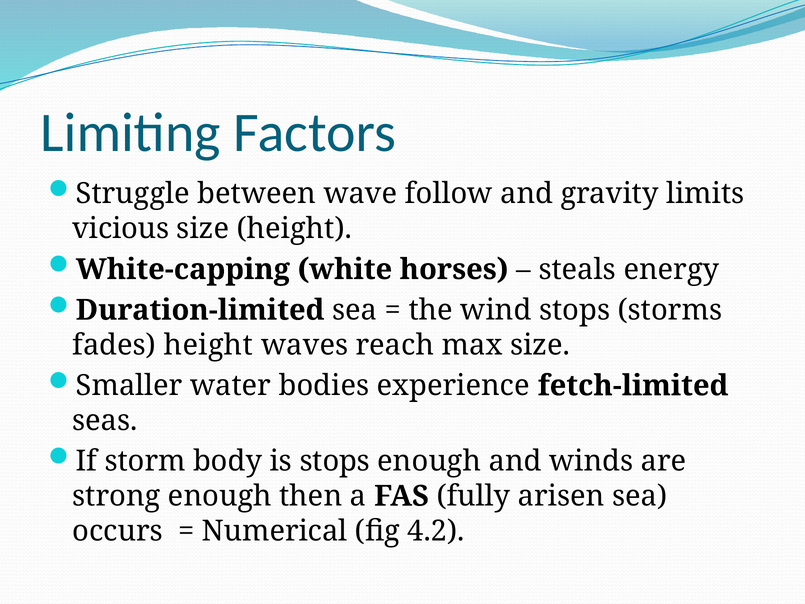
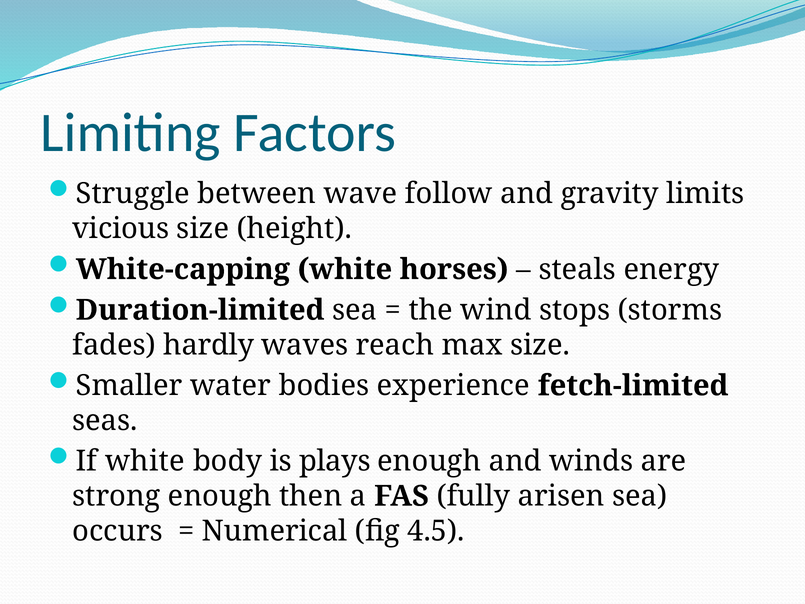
fades height: height -> hardly (209, 345)
If storm: storm -> white (145, 461)
is stops: stops -> plays (335, 461)
4.2: 4.2 -> 4.5 (436, 531)
